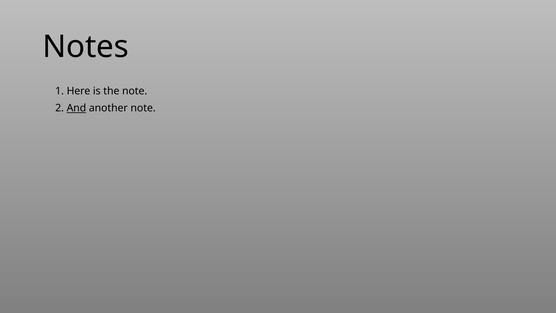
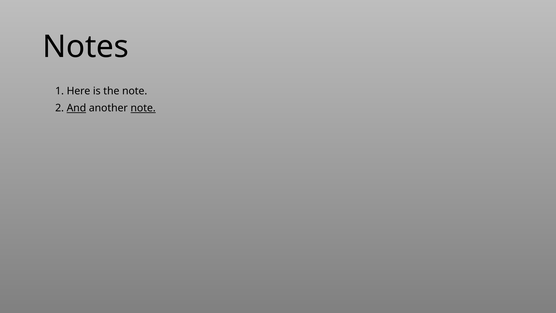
note underline: none -> present (143, 108)
